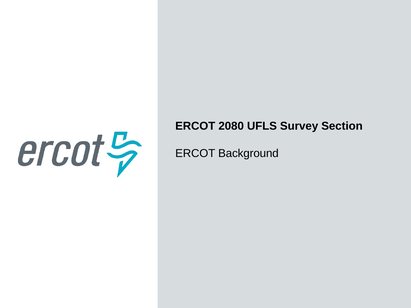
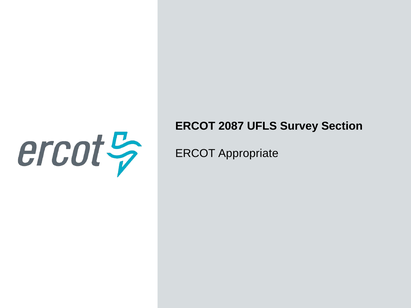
2080: 2080 -> 2087 (231, 126)
Background: Background -> Appropriate (248, 154)
